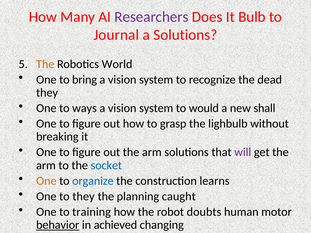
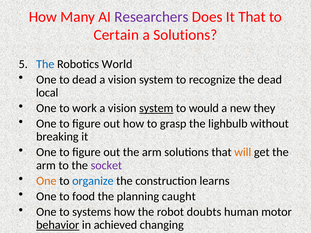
It Bulb: Bulb -> That (252, 17)
Journal: Journal -> Certain (116, 35)
The colour: orange -> blue (45, 64)
to bring: bring -> dead (84, 80)
they: they -> local (47, 93)
ways: ways -> work (85, 108)
system underline: none -> present (156, 108)
shall: shall -> they (264, 108)
will colour: purple -> orange (243, 152)
socket colour: blue -> purple (106, 165)
to they: they -> food (84, 197)
training: training -> systems (92, 212)
